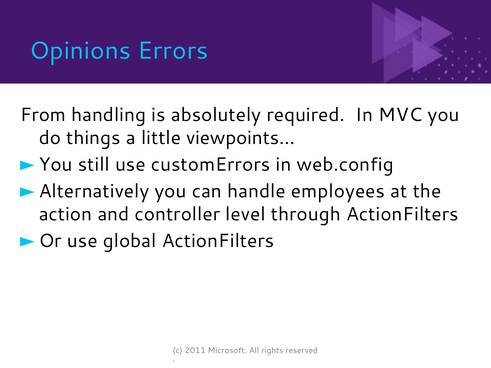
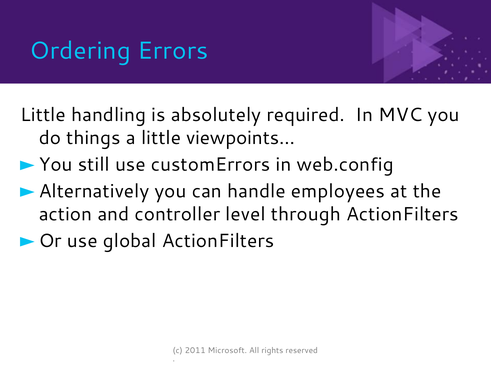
Opinions: Opinions -> Ordering (80, 51)
From: From -> Little (43, 115)
